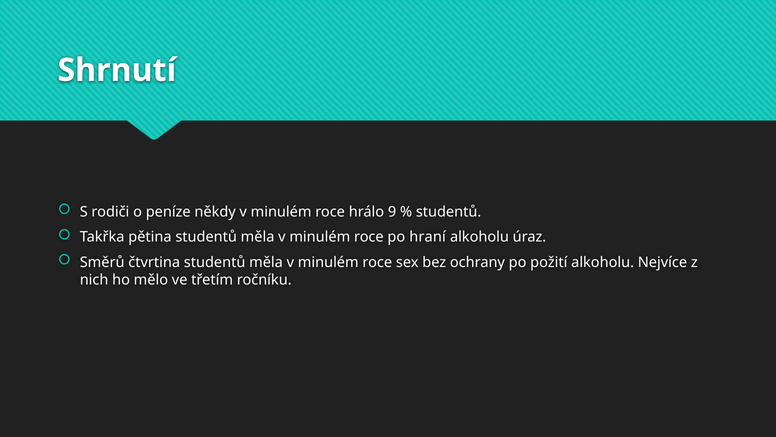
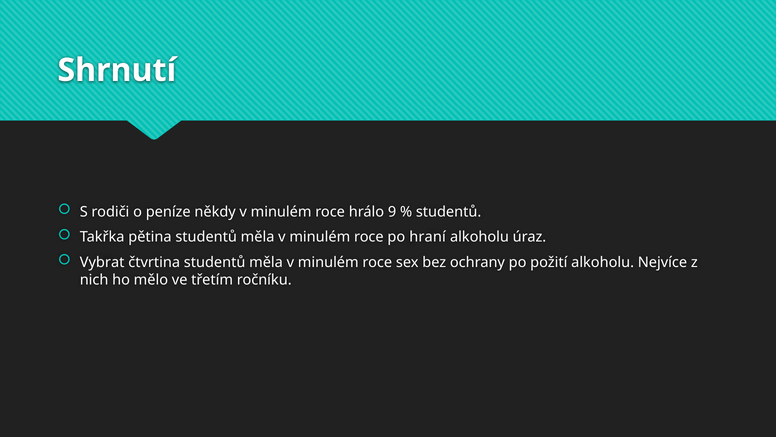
Směrů: Směrů -> Vybrat (102, 262)
